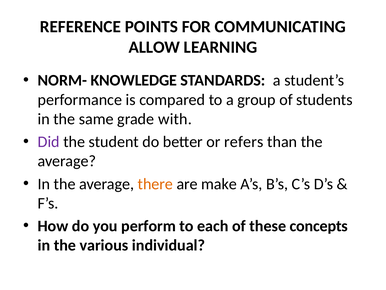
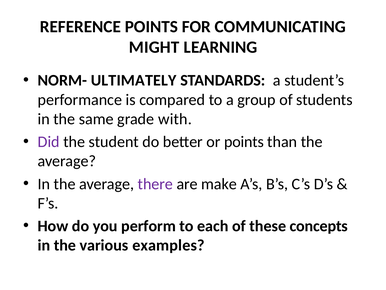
ALLOW: ALLOW -> MIGHT (154, 47)
KNOWLEDGE: KNOWLEDGE -> ULTIMATELY (134, 80)
or refers: refers -> points (244, 142)
there colour: orange -> purple (155, 184)
individual: individual -> examples (168, 245)
